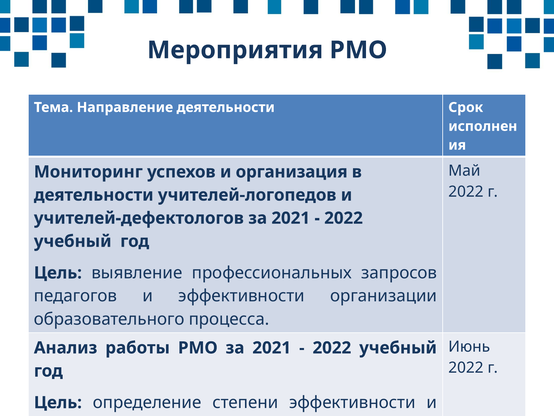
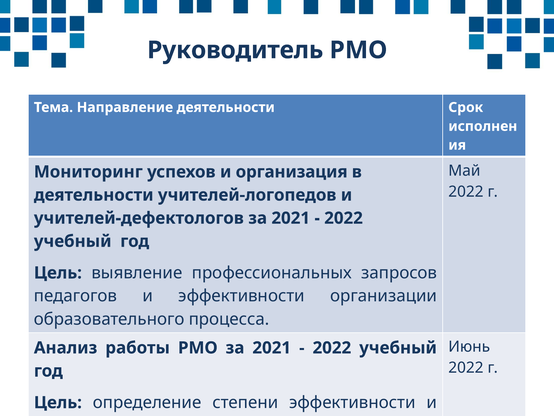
Мероприятия: Мероприятия -> Руководитель (235, 50)
